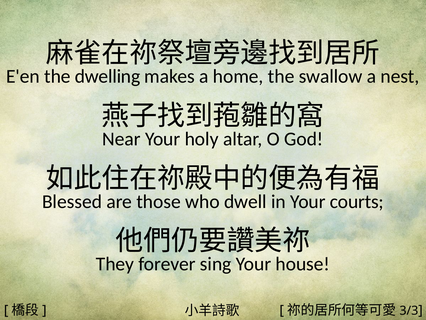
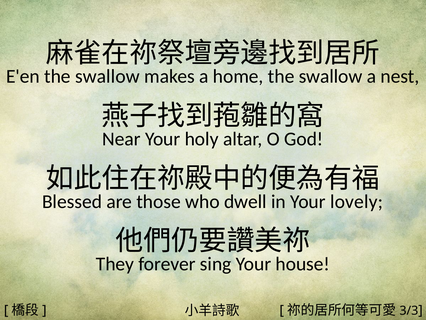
E'en the dwelling: dwelling -> swallow (107, 76)
courts: courts -> lovely (357, 201)
